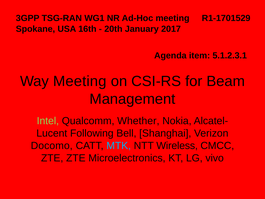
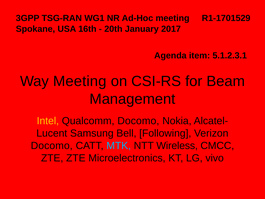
Intel colour: light green -> yellow (48, 121)
Qualcomm Whether: Whether -> Docomo (138, 121)
Following: Following -> Samsung (92, 133)
Shanghai: Shanghai -> Following (165, 133)
